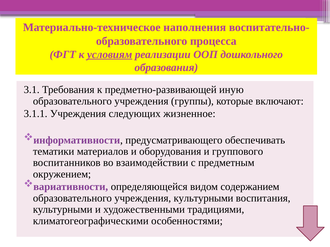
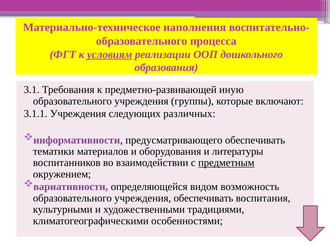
жизненное: жизненное -> различных (189, 114)
группового: группового -> литературы (238, 152)
предметным underline: none -> present (226, 163)
содержанием: содержанием -> возможность (250, 187)
учреждения культурными: культурными -> обеспечивать (203, 198)
